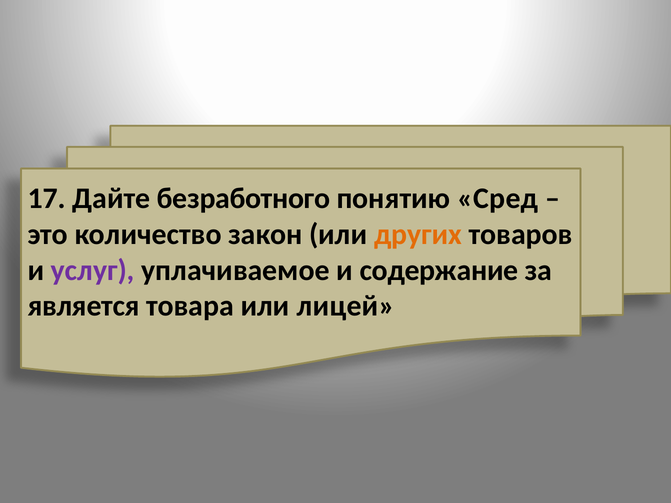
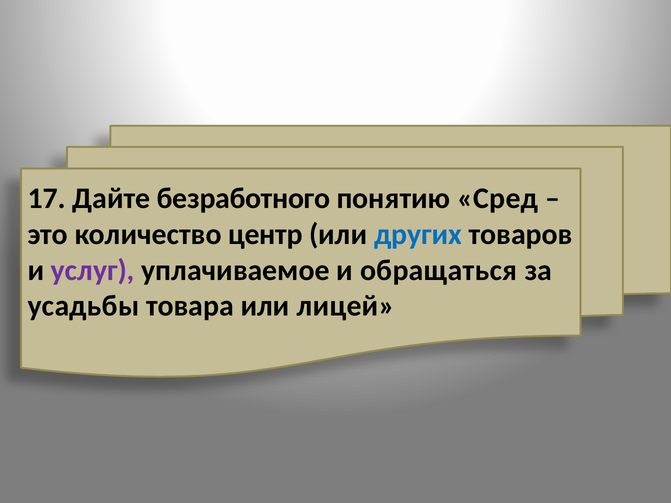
закон: закон -> центр (265, 235)
других colour: orange -> blue (418, 235)
содержание: содержание -> обращаться (439, 270)
является: является -> усадьбы (83, 306)
